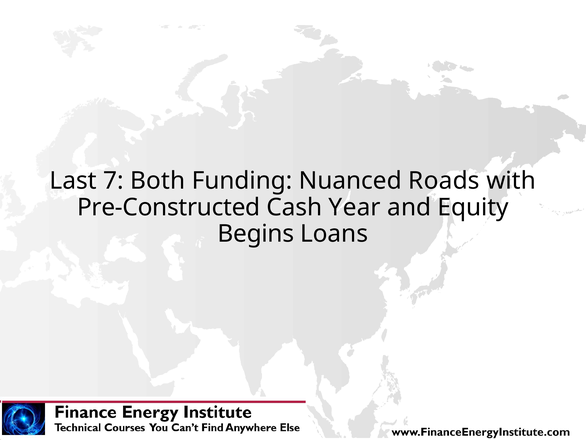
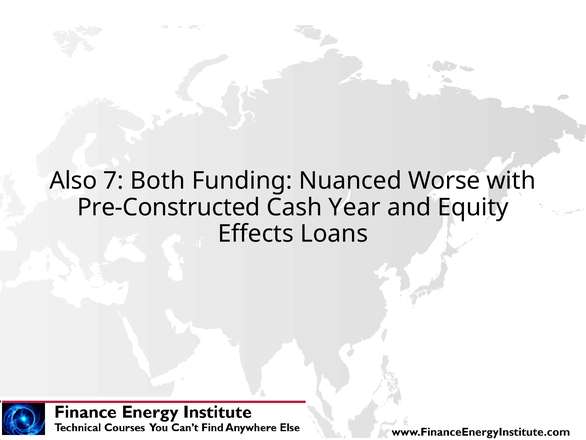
Last: Last -> Also (73, 181)
Roads: Roads -> Worse (444, 181)
Begins: Begins -> Effects (256, 233)
